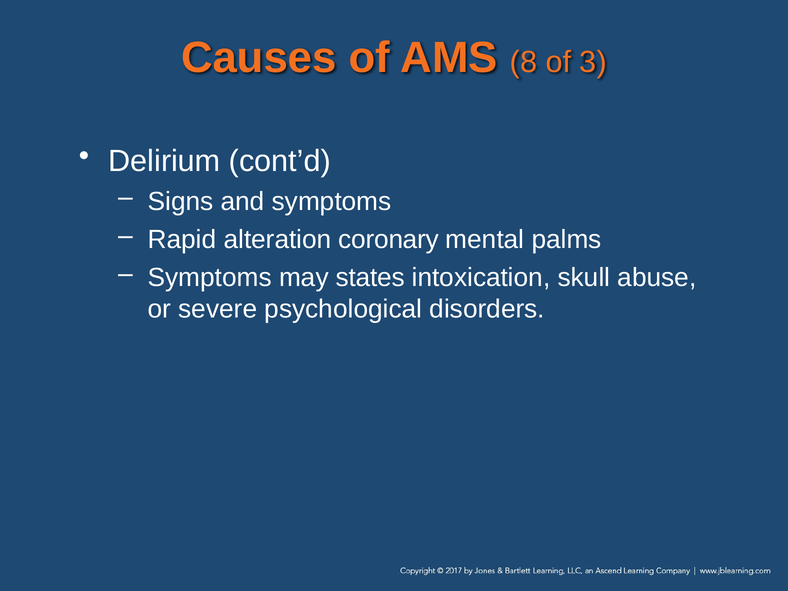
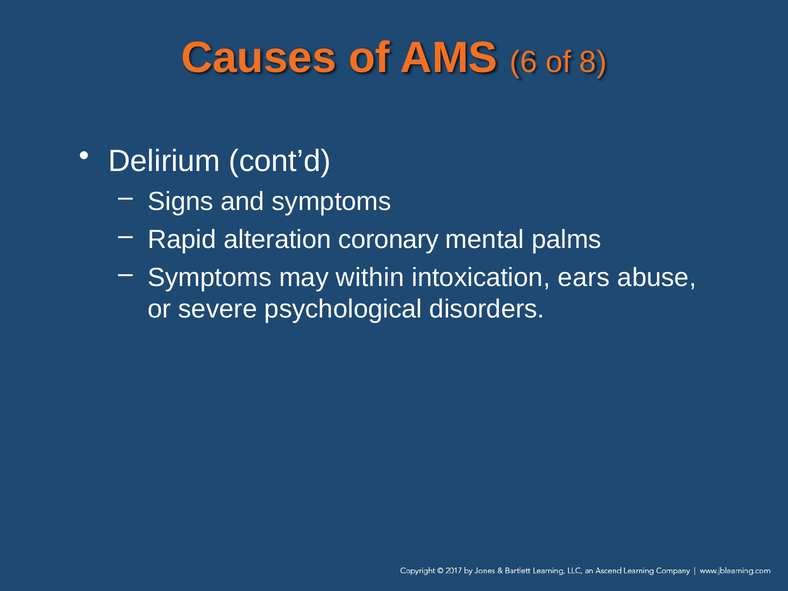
8: 8 -> 6 (524, 62)
3: 3 -> 8 (593, 62)
states: states -> within (370, 278)
skull: skull -> ears (584, 278)
